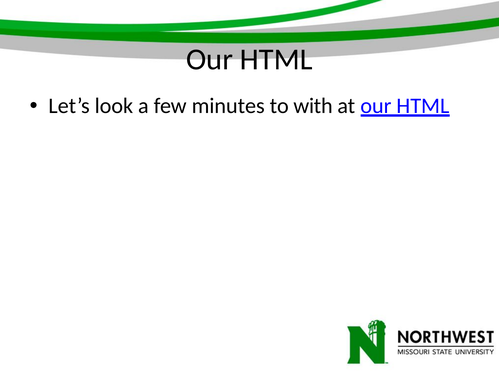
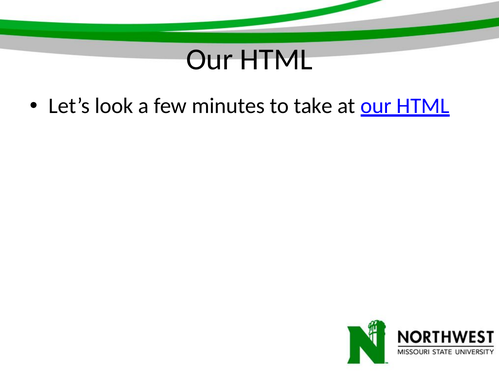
with: with -> take (313, 106)
